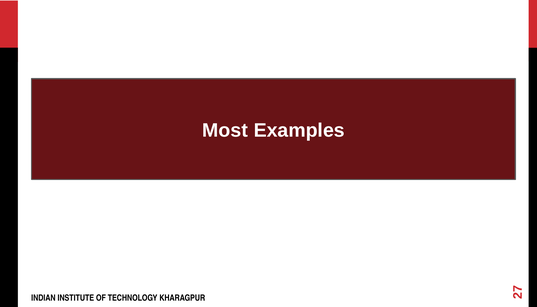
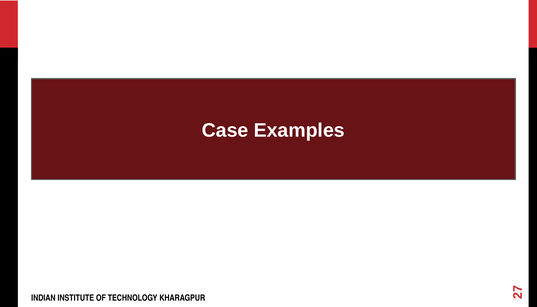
Most: Most -> Case (225, 130)
